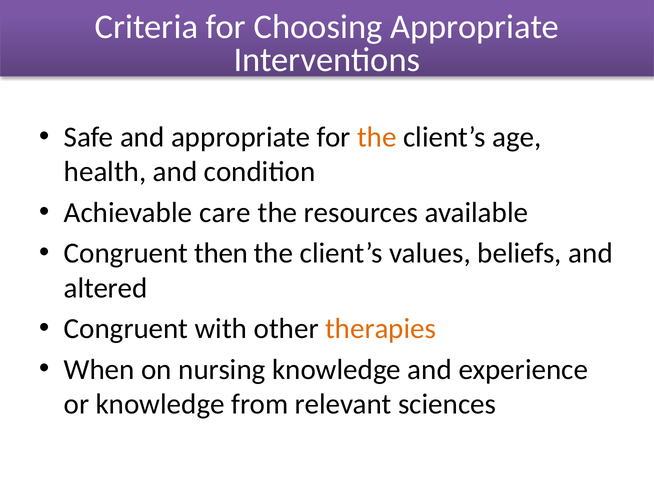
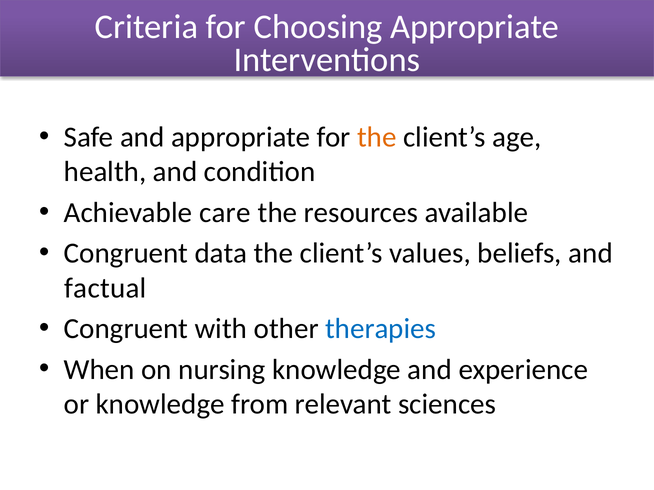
then: then -> data (221, 254)
altered: altered -> factual (105, 288)
therapies colour: orange -> blue (381, 329)
